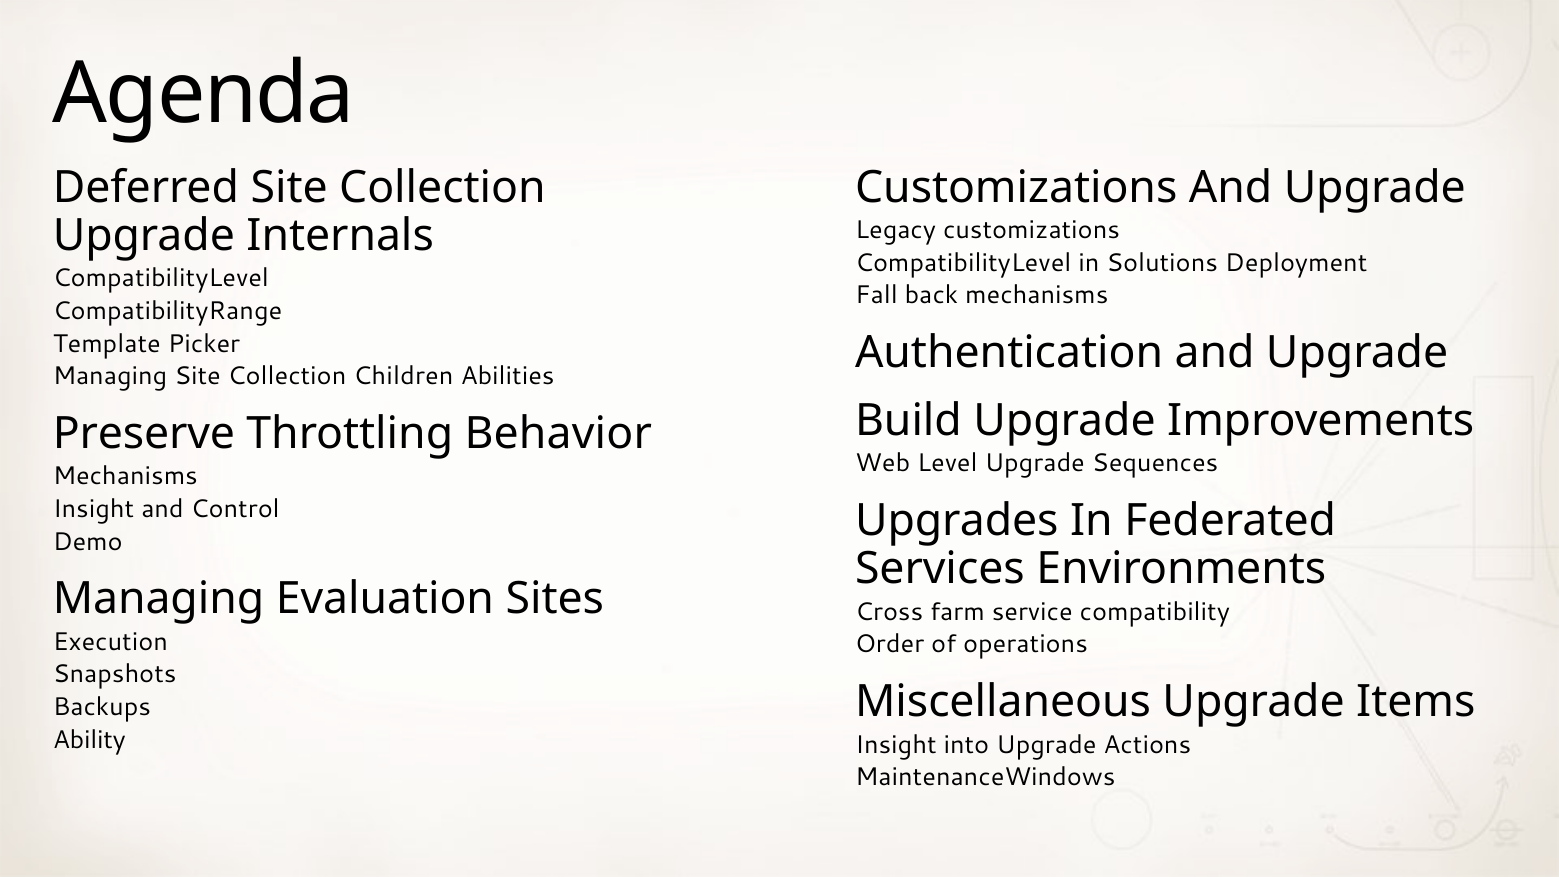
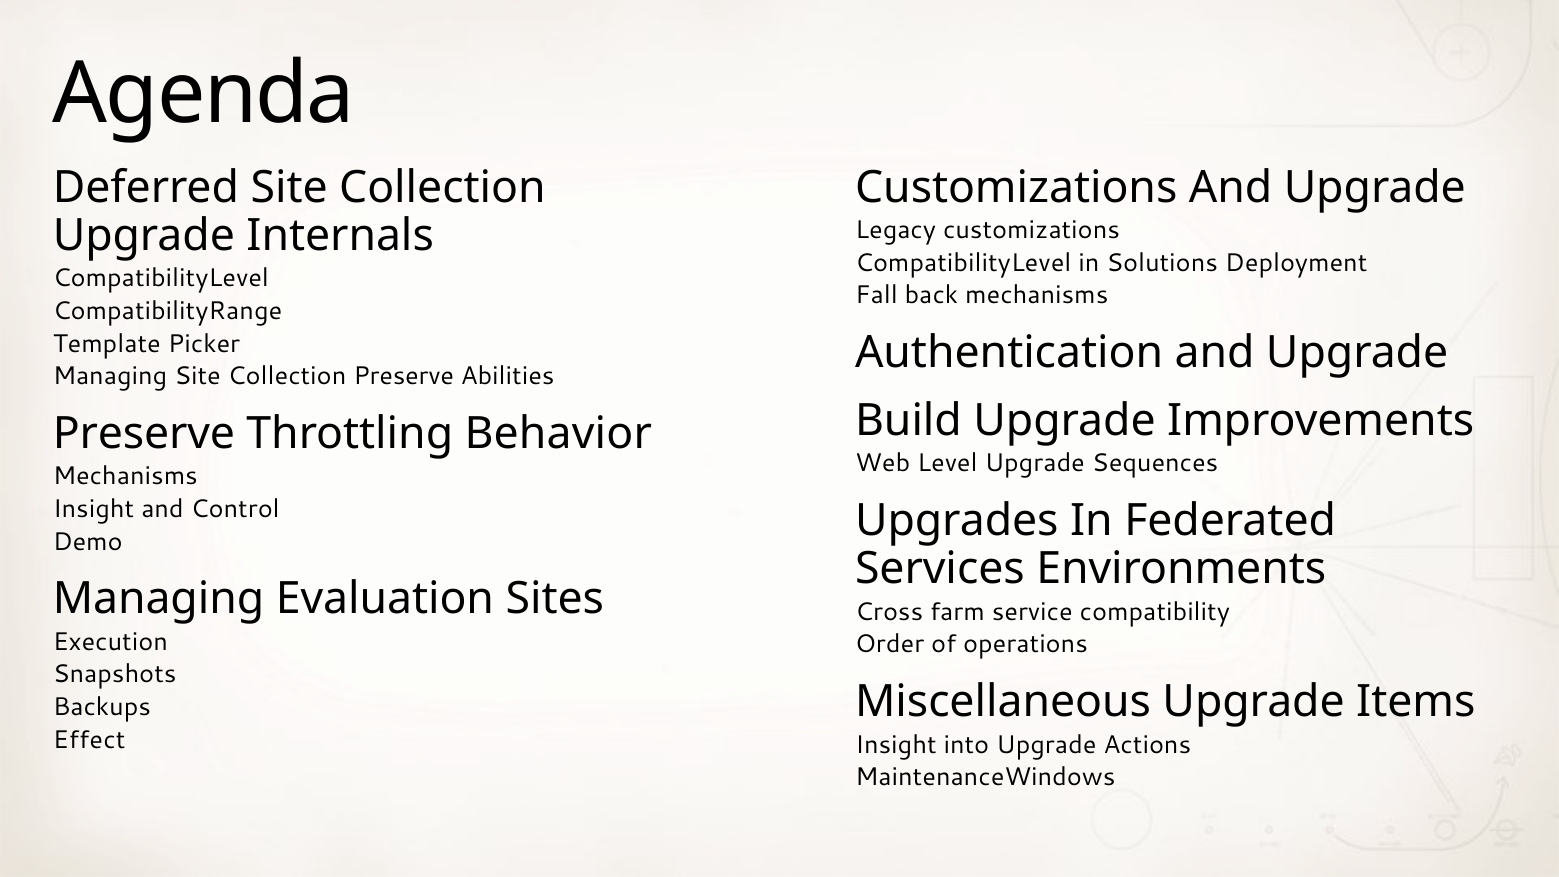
Collection Children: Children -> Preserve (404, 376)
Ability: Ability -> Effect (89, 740)
